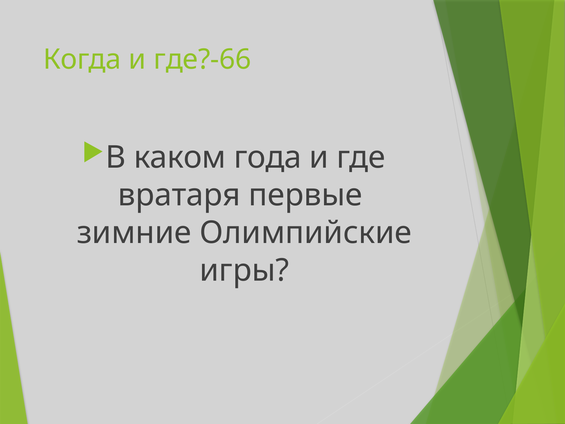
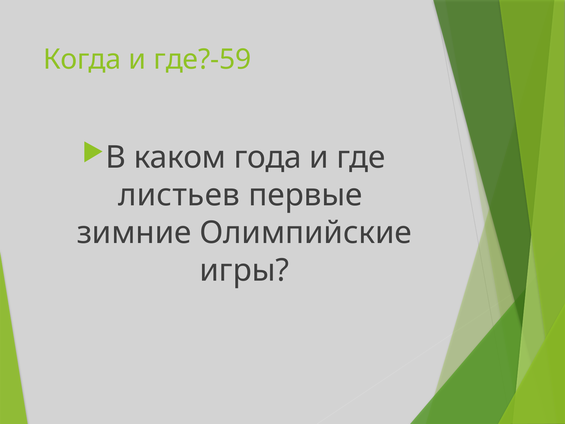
где?-66: где?-66 -> где?-59 (202, 59)
вратаря: вратаря -> листьев (179, 195)
